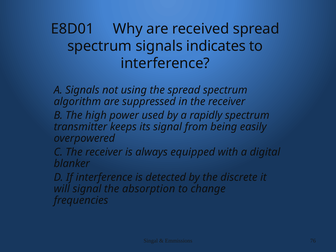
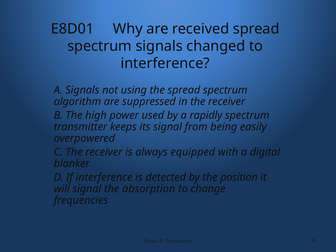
indicates: indicates -> changed (216, 46)
discrete: discrete -> position (239, 177)
